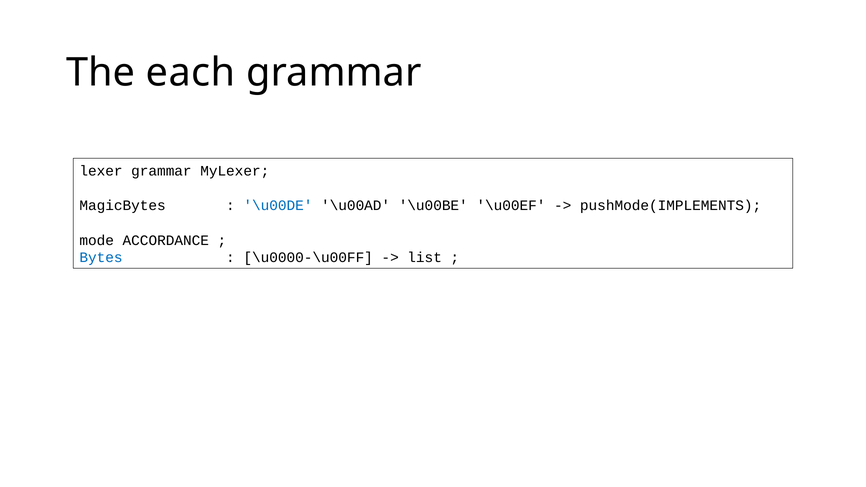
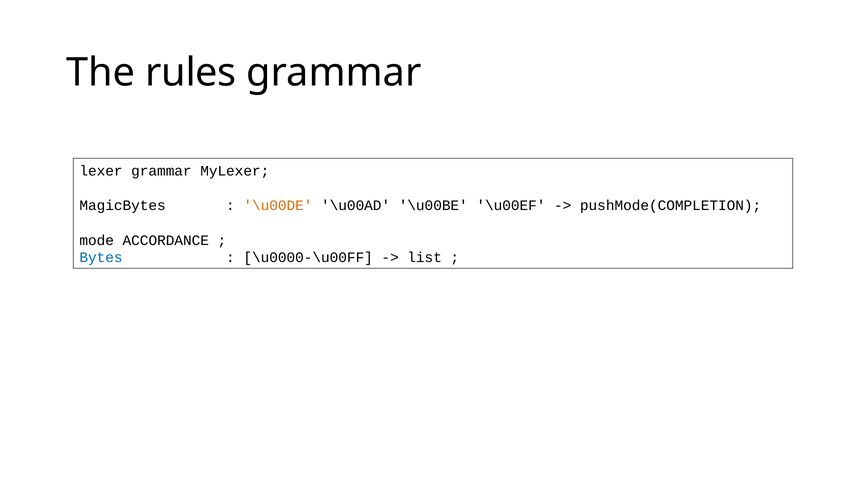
each: each -> rules (191, 73)
\u00DE colour: blue -> orange (278, 206)
pushMode(IMPLEMENTS: pushMode(IMPLEMENTS -> pushMode(COMPLETION (671, 206)
